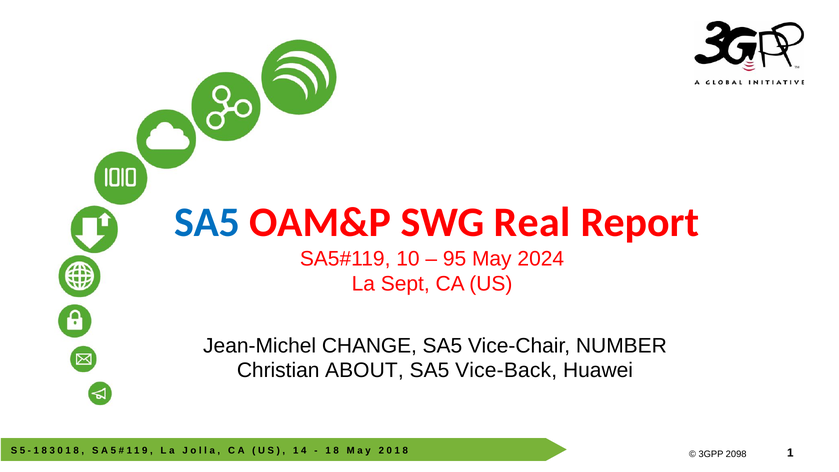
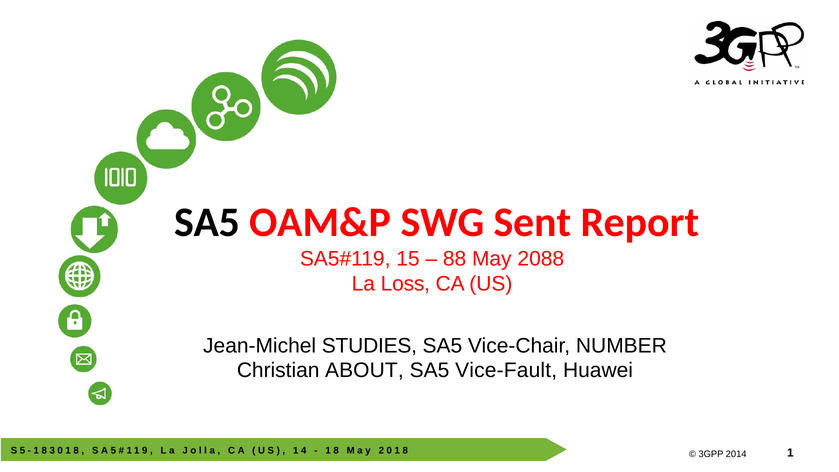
SA5 colour: blue -> black (207, 222)
Real: Real -> Sent (532, 222)
10: 10 -> 15 (408, 259)
95: 95 -> 88 (455, 259)
2024: 2024 -> 2088 (541, 259)
Sept: Sept -> Loss (405, 284)
CHANGE: CHANGE -> STUDIES (369, 346)
Vice-Back: Vice-Back -> Vice-Fault (506, 370)
2098: 2098 -> 2014 (736, 454)
